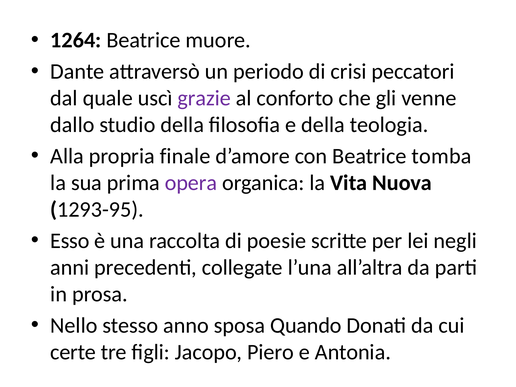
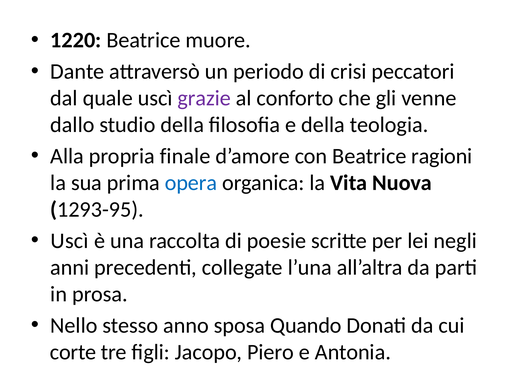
1264: 1264 -> 1220 (76, 40)
tomba: tomba -> ragioni (442, 156)
opera colour: purple -> blue (191, 183)
Esso: Esso -> Uscì (70, 241)
certe: certe -> corte (73, 352)
